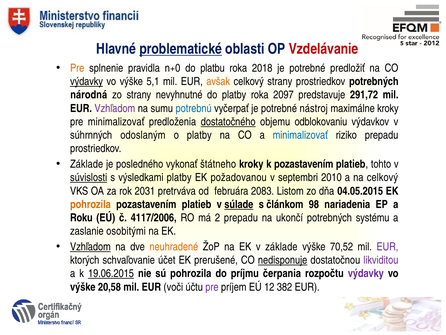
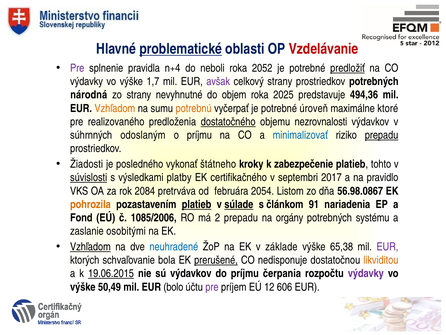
Pre colour: orange -> purple (77, 68)
n+0: n+0 -> n+4 (173, 68)
platbu: platbu -> neboli (212, 68)
2018: 2018 -> 2052 (262, 68)
predložiť underline: none -> present (347, 68)
výdavky underline: present -> none (87, 81)
5,1: 5,1 -> 1,7 (153, 81)
avšak colour: orange -> purple (218, 81)
do platby: platby -> objem (234, 95)
2097: 2097 -> 2025 (283, 95)
291,72: 291,72 -> 494,36 (364, 95)
Vzhľadom colour: purple -> orange (115, 108)
potrebnú colour: blue -> orange (194, 108)
nástroj: nástroj -> úroveň (314, 108)
maximálne kroky: kroky -> ktoré (388, 108)
pre minimalizovať: minimalizovať -> realizovaného (116, 122)
odblokovaniu: odblokovaniu -> nezrovnalosti (321, 122)
o platby: platby -> príjmu (199, 135)
prepadu underline: none -> present (382, 135)
Základe: Základe -> Žiadosti (87, 164)
k pozastavením: pozastavením -> zabezpečenie (304, 164)
požadovanou: požadovanou -> certifikačného (239, 177)
2010: 2010 -> 2017 (331, 177)
na celkový: celkový -> pravidlo (383, 177)
2031: 2031 -> 2084 (145, 191)
2083: 2083 -> 2054 (263, 191)
04.05.2015: 04.05.2015 -> 56.98.0867 (360, 191)
platieb underline: none -> present (197, 204)
98: 98 -> 91 (314, 204)
Roku: Roku -> Fond (81, 217)
4117/2006: 4117/2006 -> 1085/2006 (154, 217)
ukončí: ukončí -> orgány (290, 217)
neuhradené colour: orange -> blue (174, 246)
70,52: 70,52 -> 65,38 (342, 246)
účet: účet -> bola (167, 260)
prerušené underline: none -> present (216, 260)
nedisponuje underline: present -> none (283, 260)
likviditou colour: purple -> orange (381, 260)
sú pohrozila: pohrozila -> výdavkov (191, 273)
20,58: 20,58 -> 50,49 (109, 287)
voči: voči -> bolo (173, 287)
382: 382 -> 606 (285, 287)
